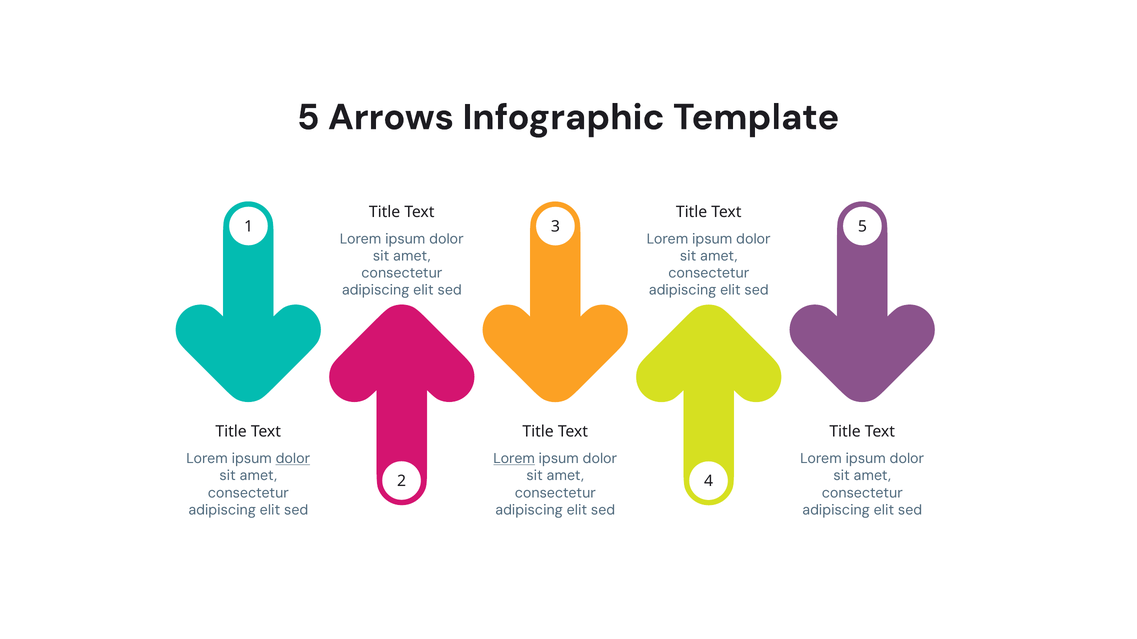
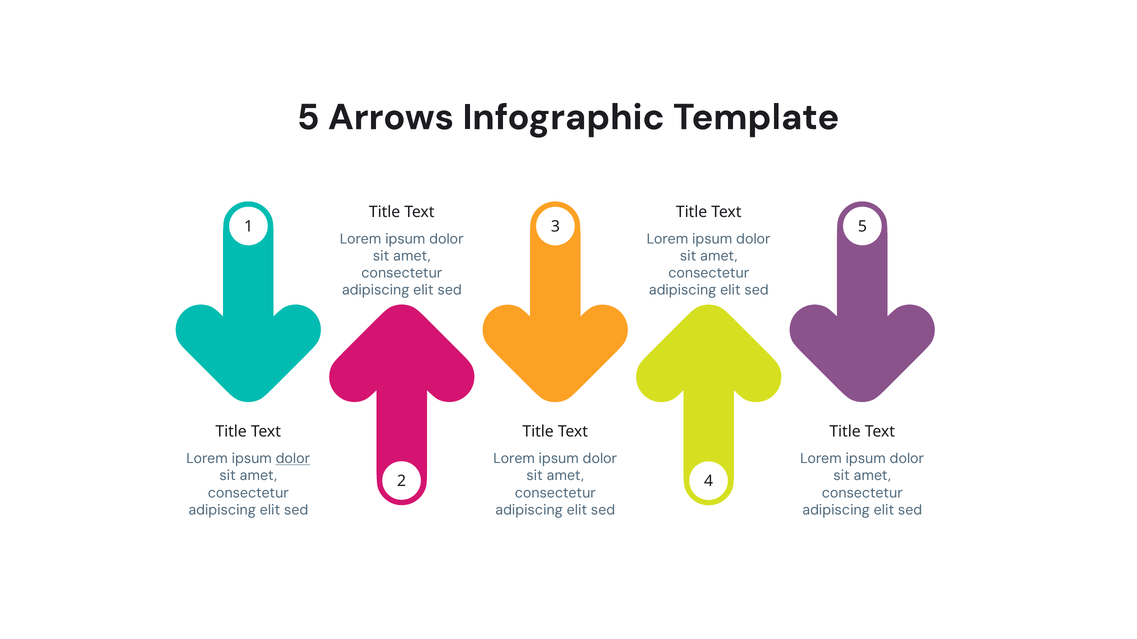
Lorem underline: present -> none (514, 459)
